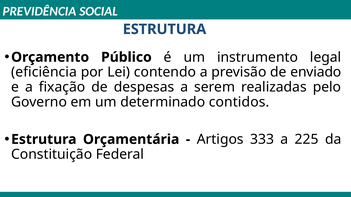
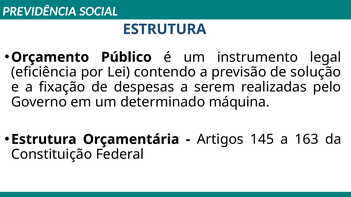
enviado: enviado -> solução (316, 72)
contidos: contidos -> máquina (239, 102)
333: 333 -> 145 (262, 140)
225: 225 -> 163 (307, 140)
